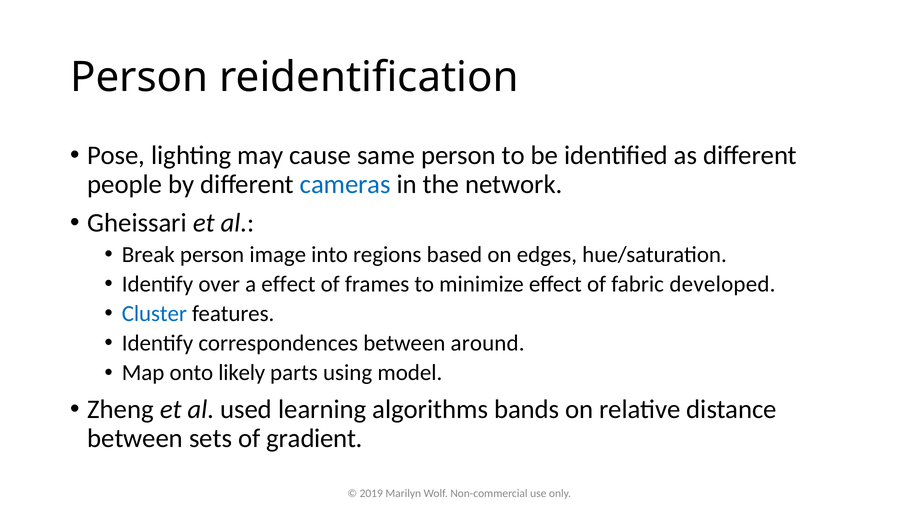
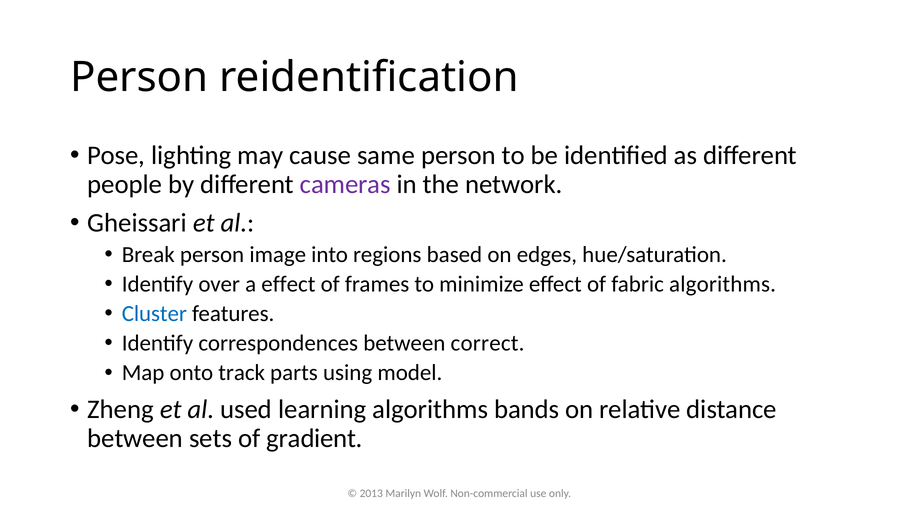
cameras colour: blue -> purple (345, 184)
fabric developed: developed -> algorithms (723, 284)
around: around -> correct (488, 343)
likely: likely -> track (242, 373)
2019: 2019 -> 2013 (371, 494)
